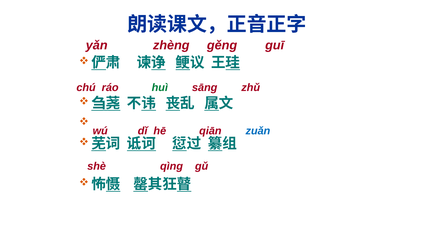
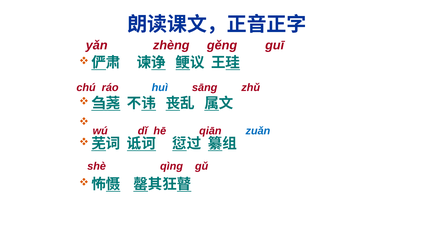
huì colour: green -> blue (160, 88)
